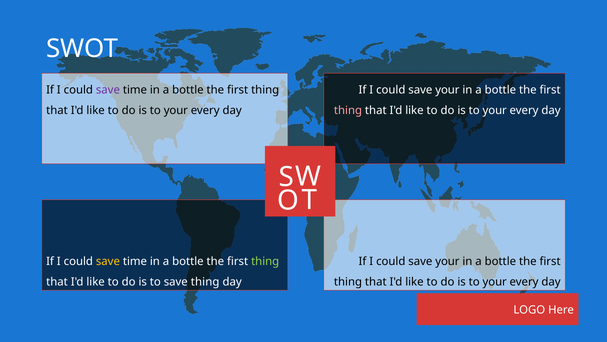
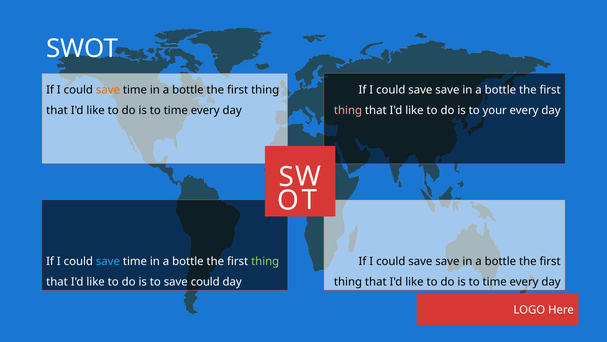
save colour: purple -> orange (108, 90)
your: your -> save (447, 90)
your: your -> time (176, 110)
save colour: yellow -> light blue (108, 261)
your: your -> save (447, 261)
save thing: thing -> could (205, 282)
your: your -> time (495, 282)
